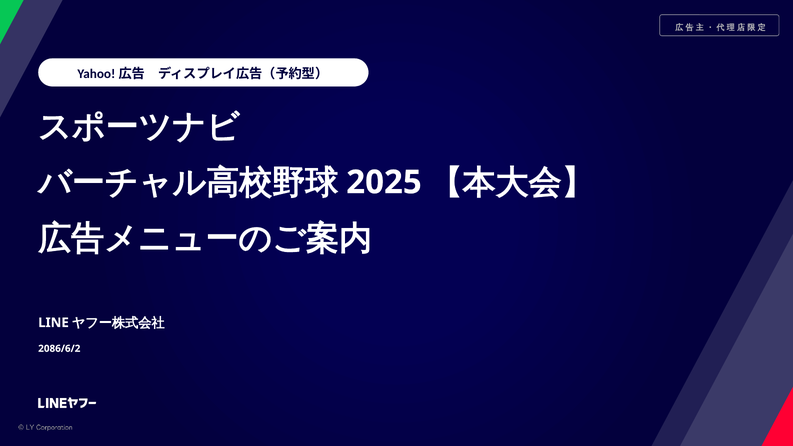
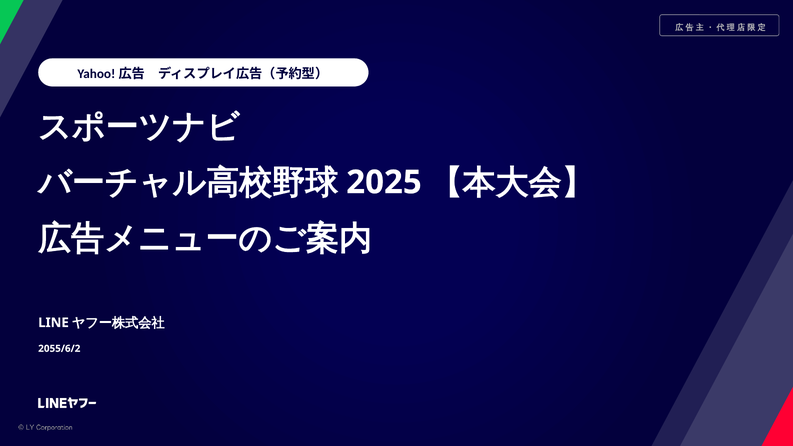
2086/6/2: 2086/6/2 -> 2055/6/2 (59, 349)
